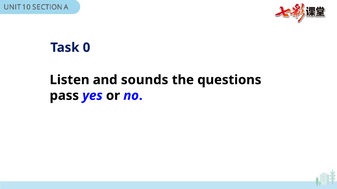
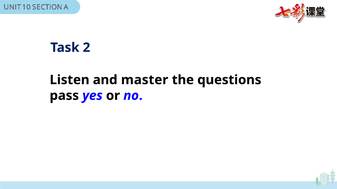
0: 0 -> 2 (86, 48)
sounds: sounds -> master (145, 80)
